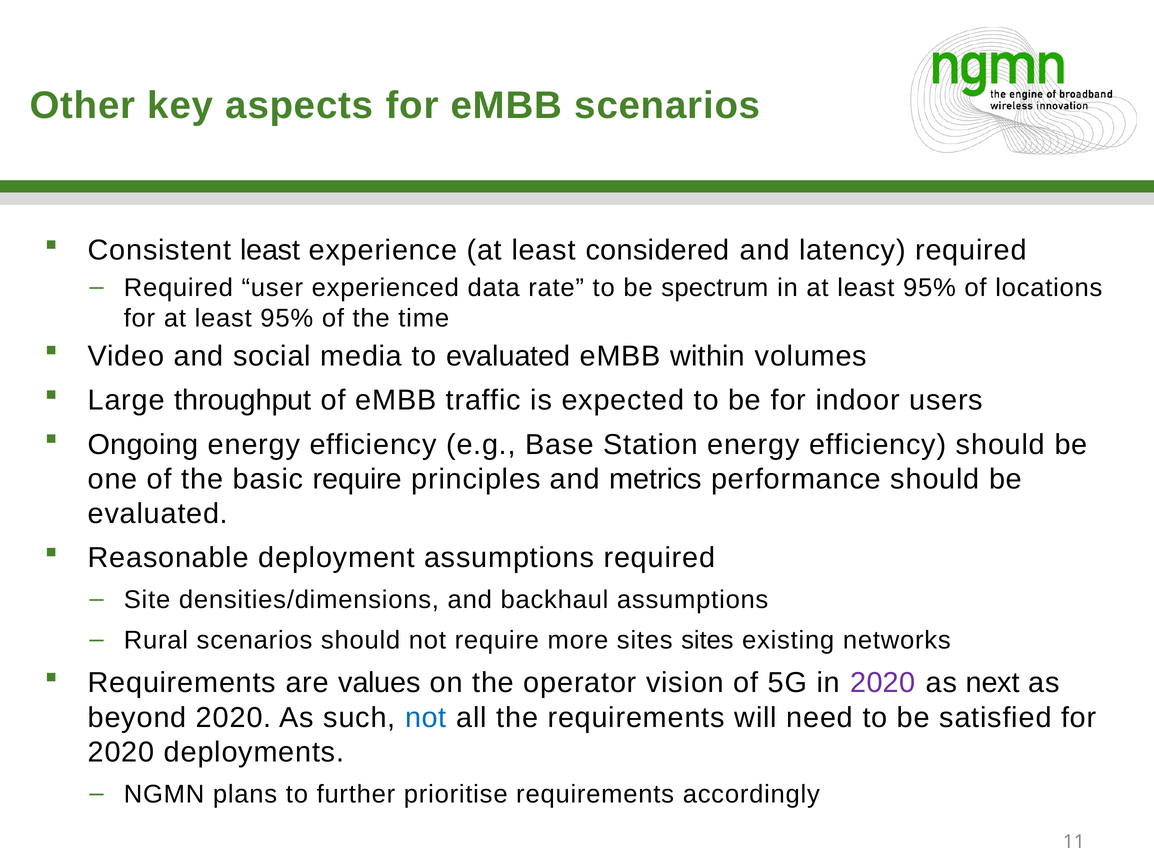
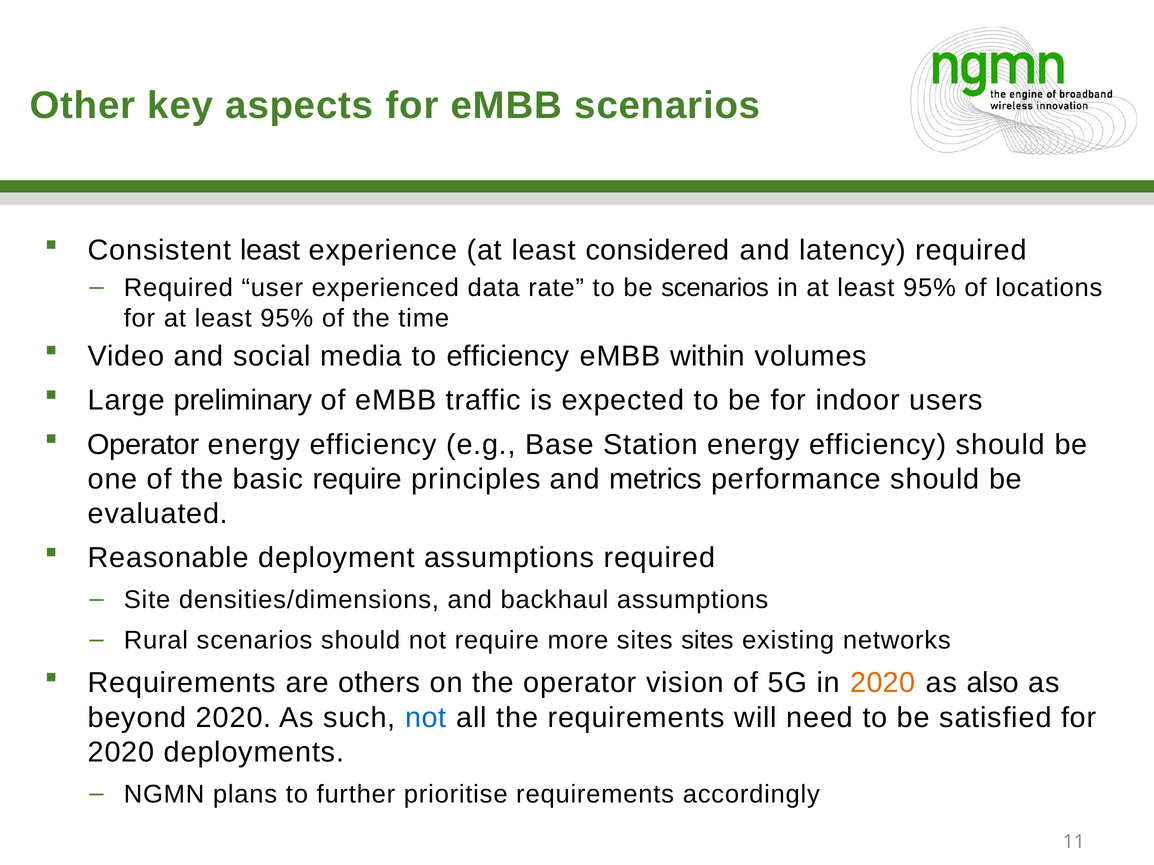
be spectrum: spectrum -> scenarios (715, 288)
to evaluated: evaluated -> efficiency (508, 356)
throughput: throughput -> preliminary (243, 401)
Ongoing: Ongoing -> Operator (143, 445)
values: values -> others (379, 683)
2020 colour: purple -> orange (883, 683)
next: next -> also (993, 683)
